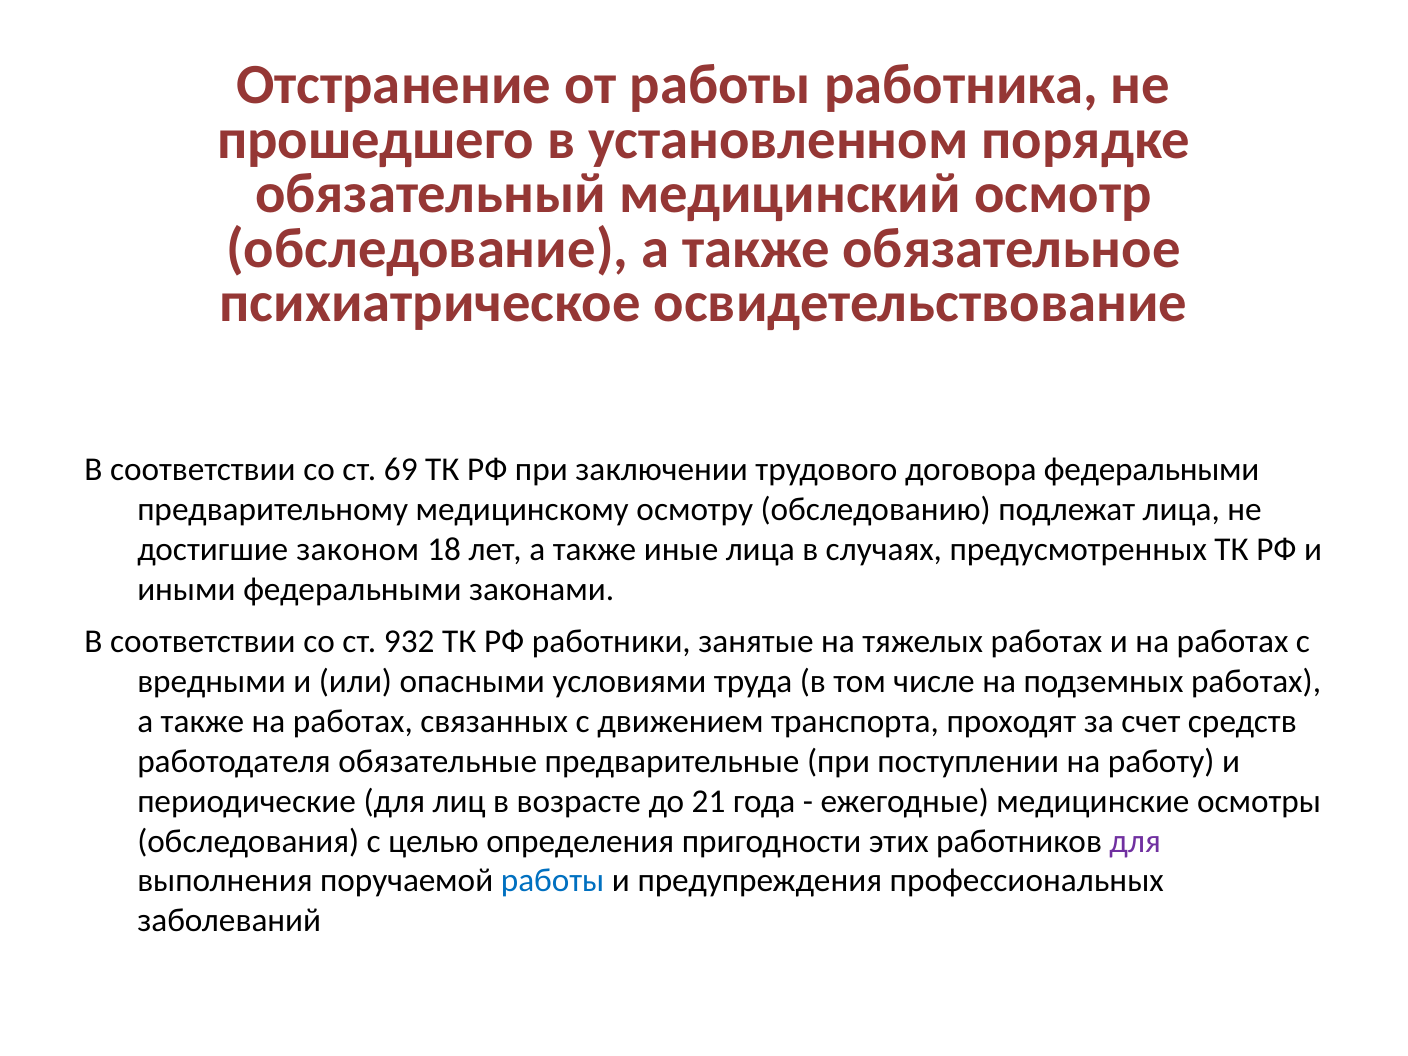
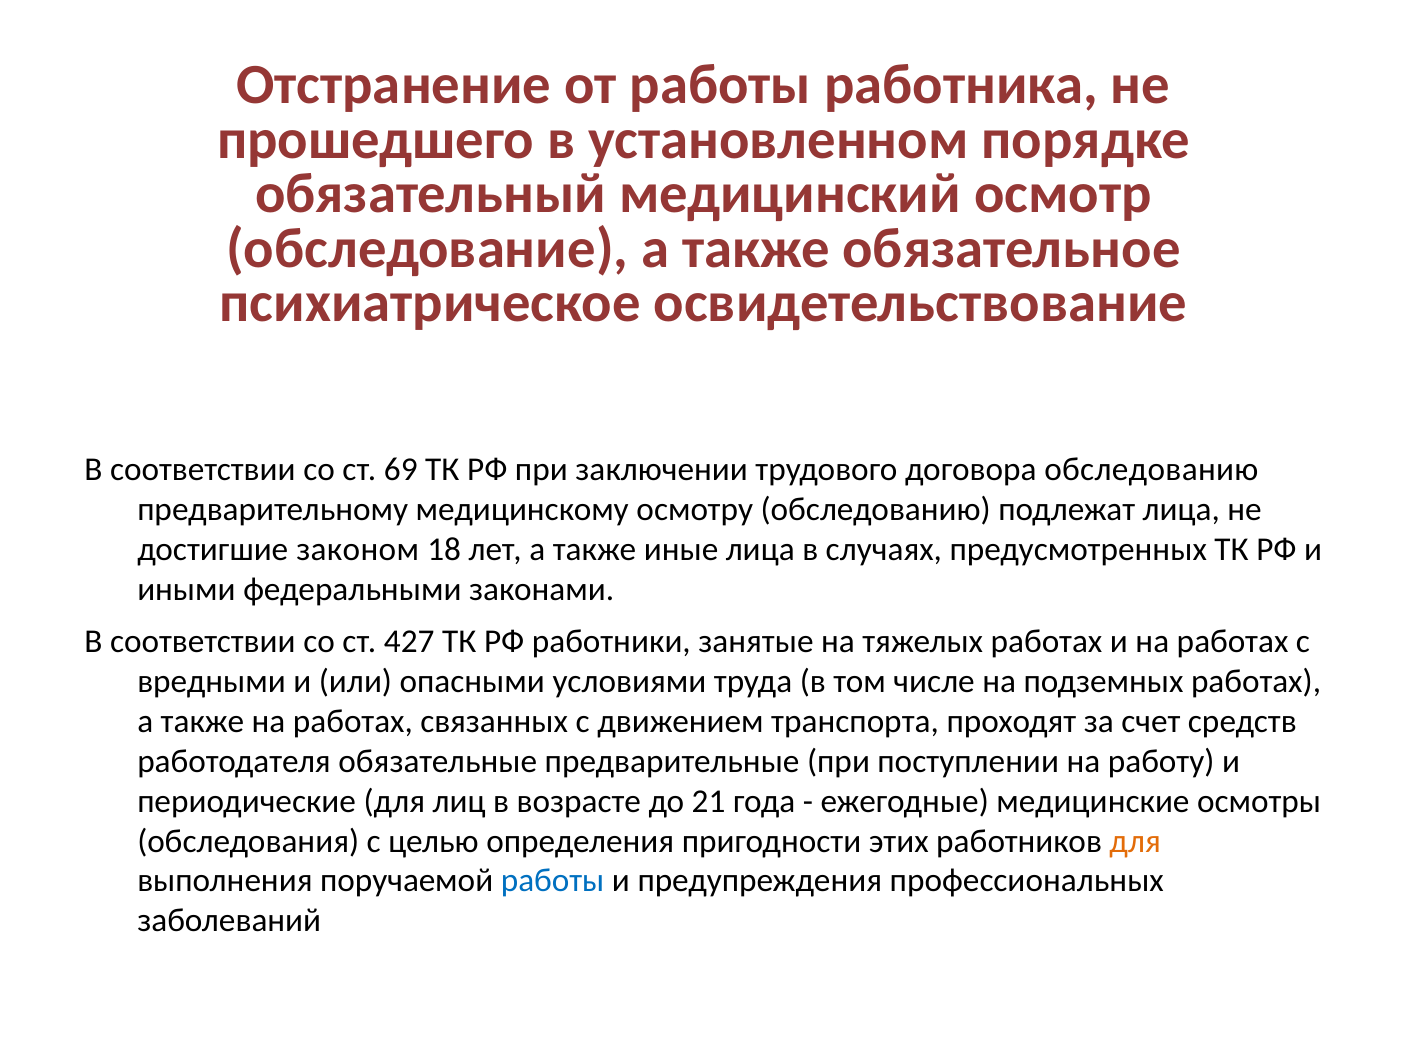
договора федеральными: федеральными -> обследованию (1151, 469)
932: 932 -> 427 (409, 641)
для colour: purple -> orange (1135, 841)
